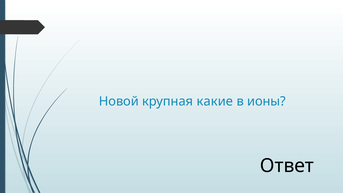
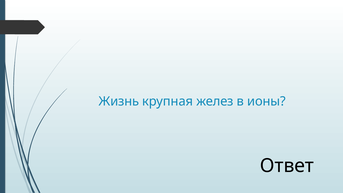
Новой: Новой -> Жизнь (119, 101)
какие: какие -> желез (215, 101)
